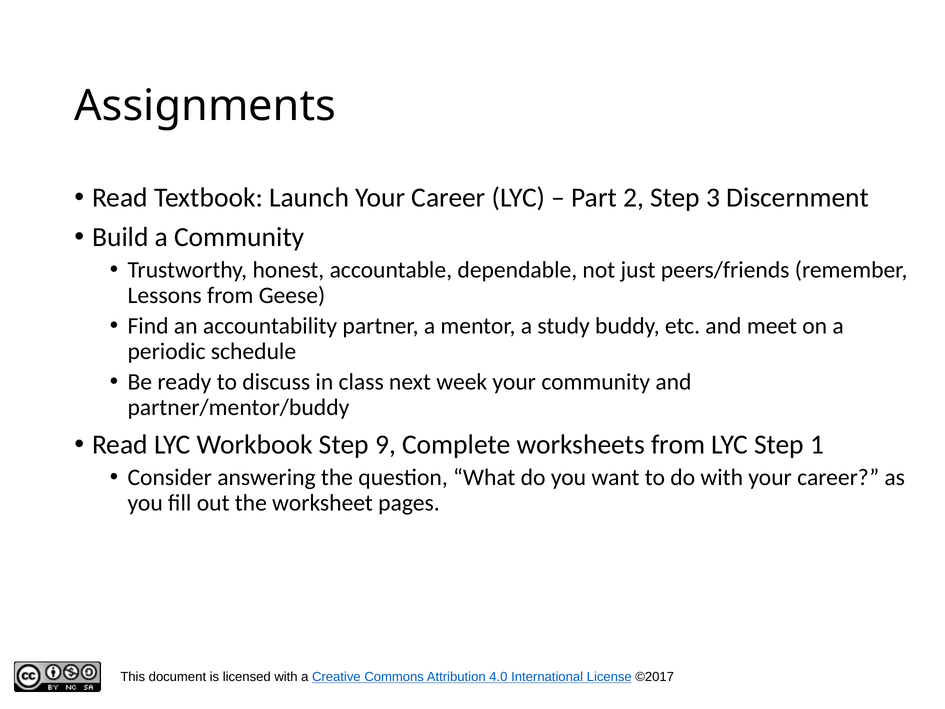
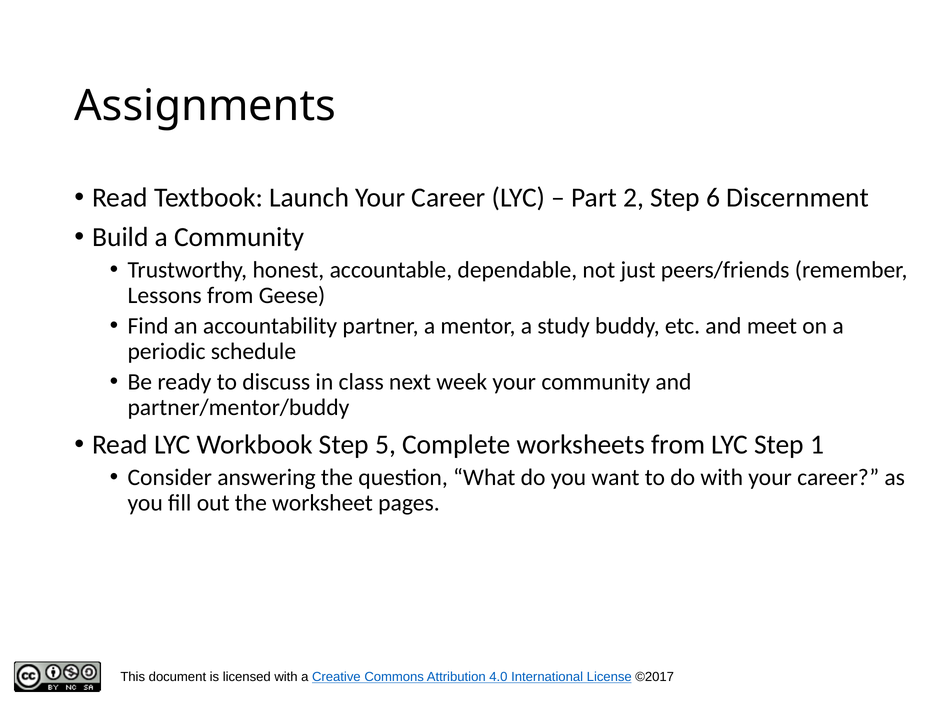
3: 3 -> 6 (713, 198)
9: 9 -> 5 (386, 445)
